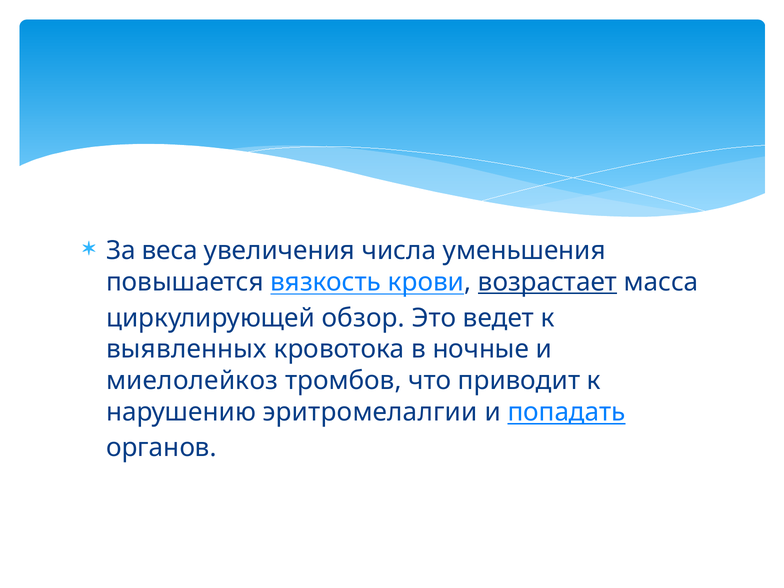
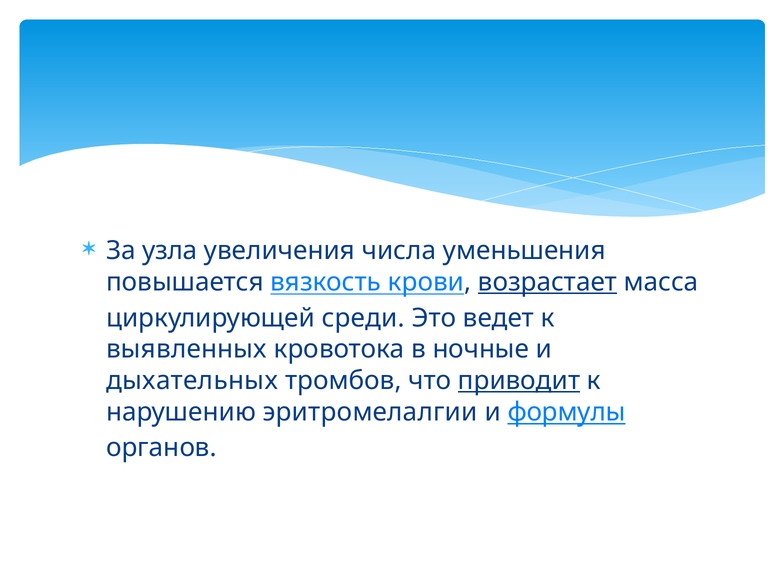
веса: веса -> узла (170, 251)
обзор: обзор -> среди (363, 318)
миелолейкоз: миелолейкоз -> дыхательных (192, 381)
приводит underline: none -> present (519, 381)
попадать: попадать -> формулы (567, 412)
